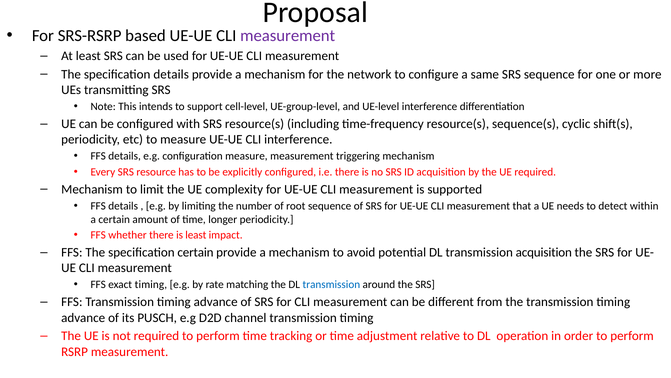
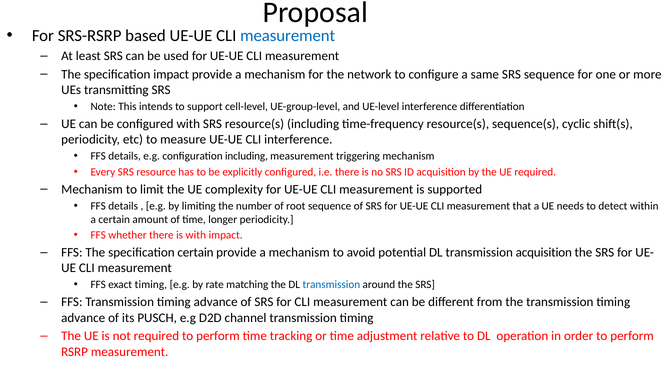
measurement colour: purple -> blue (288, 36)
specification details: details -> impact (171, 74)
configuration measure: measure -> including (246, 156)
is least: least -> with (196, 235)
